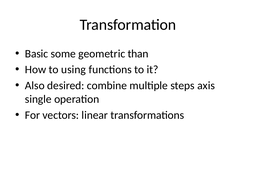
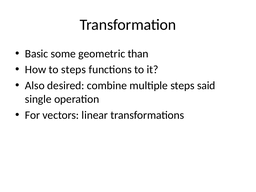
to using: using -> steps (74, 70)
axis: axis -> said (206, 86)
